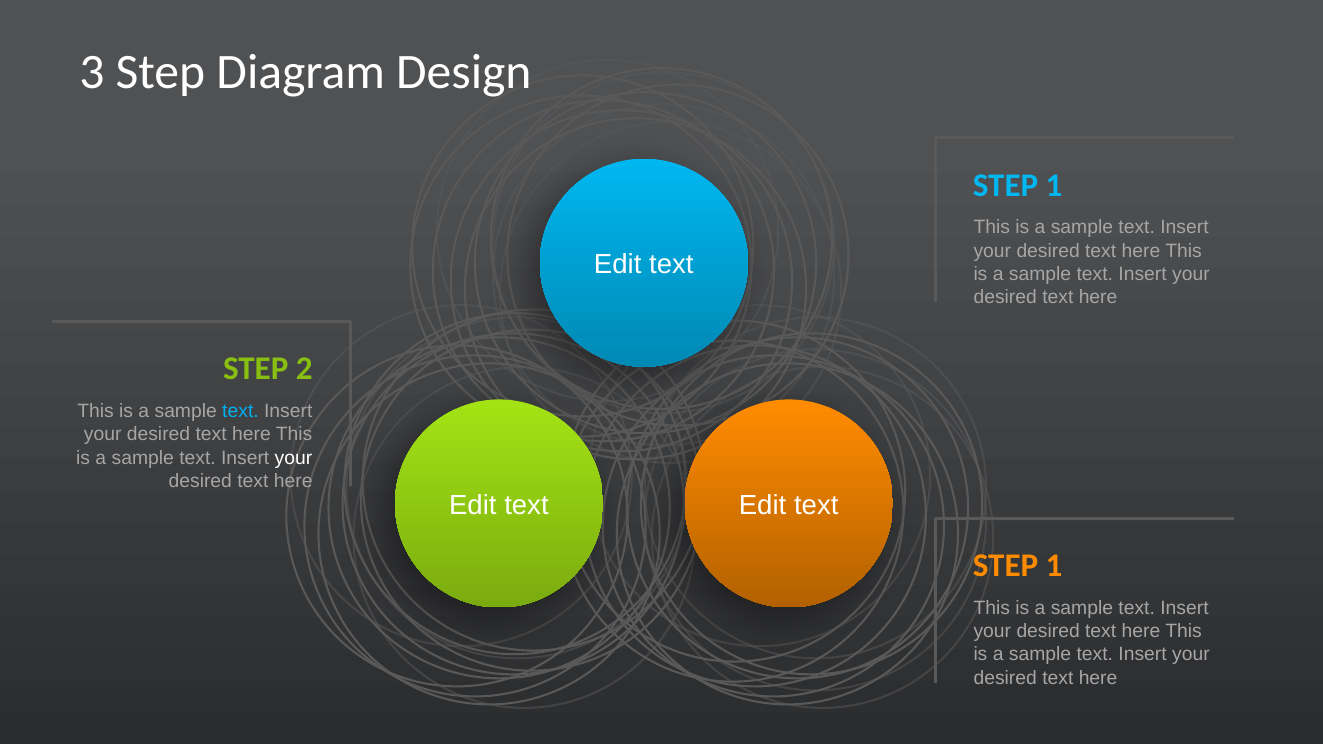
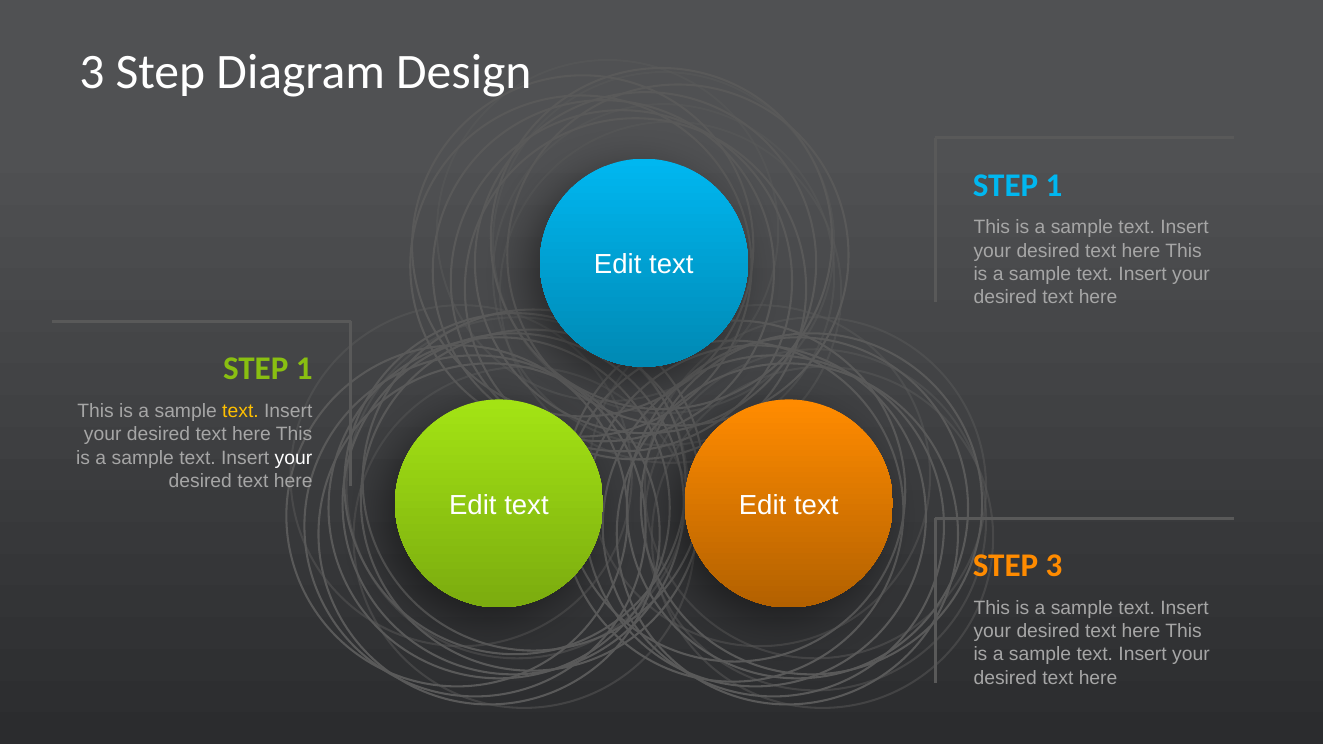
2: 2 -> 1 (304, 369)
text colour: light blue -> yellow (240, 412)
1: 1 -> 3 (1054, 566)
